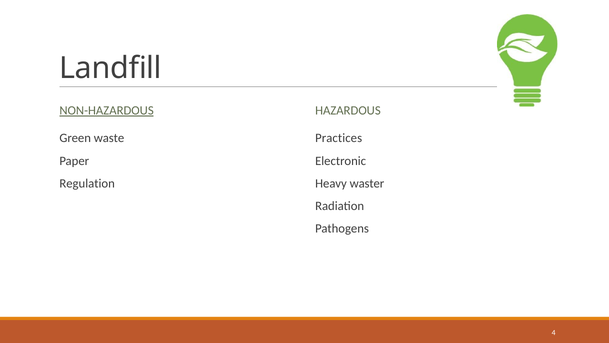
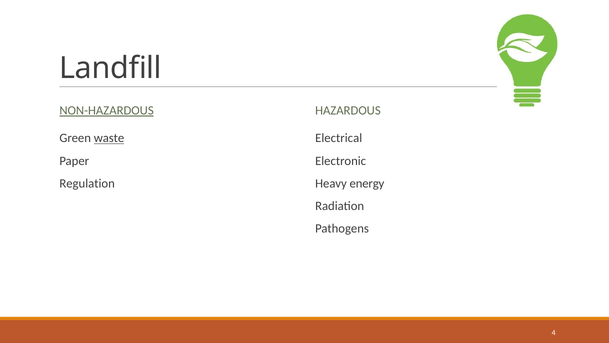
waste underline: none -> present (109, 138)
Practices: Practices -> Electrical (339, 138)
waster: waster -> energy (367, 183)
